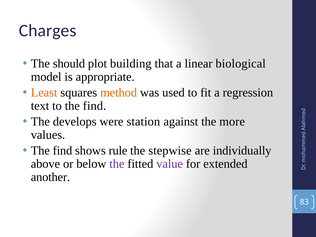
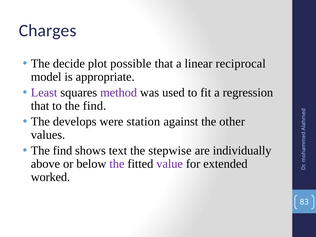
should: should -> decide (69, 63)
building: building -> possible (131, 63)
biological: biological -> reciprocal (241, 63)
Least colour: orange -> purple (44, 92)
method colour: orange -> purple (119, 92)
text: text -> that (40, 106)
more: more -> other (232, 121)
rule: rule -> text (118, 150)
another: another -> worked (50, 177)
